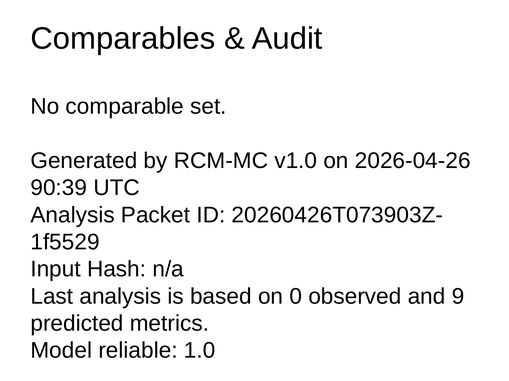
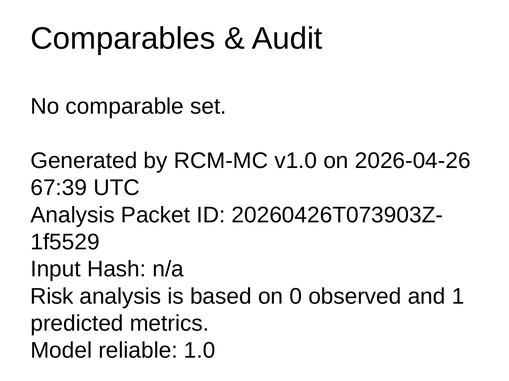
90:39: 90:39 -> 67:39 (59, 188)
Last: Last -> Risk (52, 297)
9: 9 -> 1 (458, 297)
